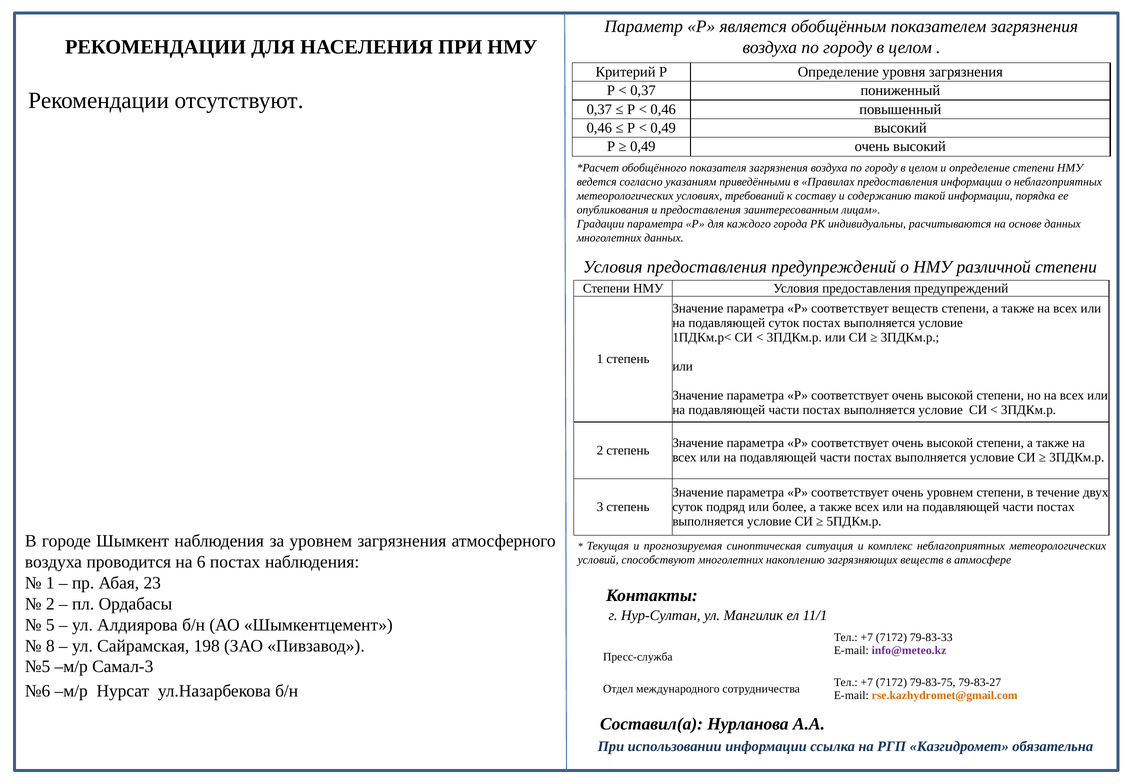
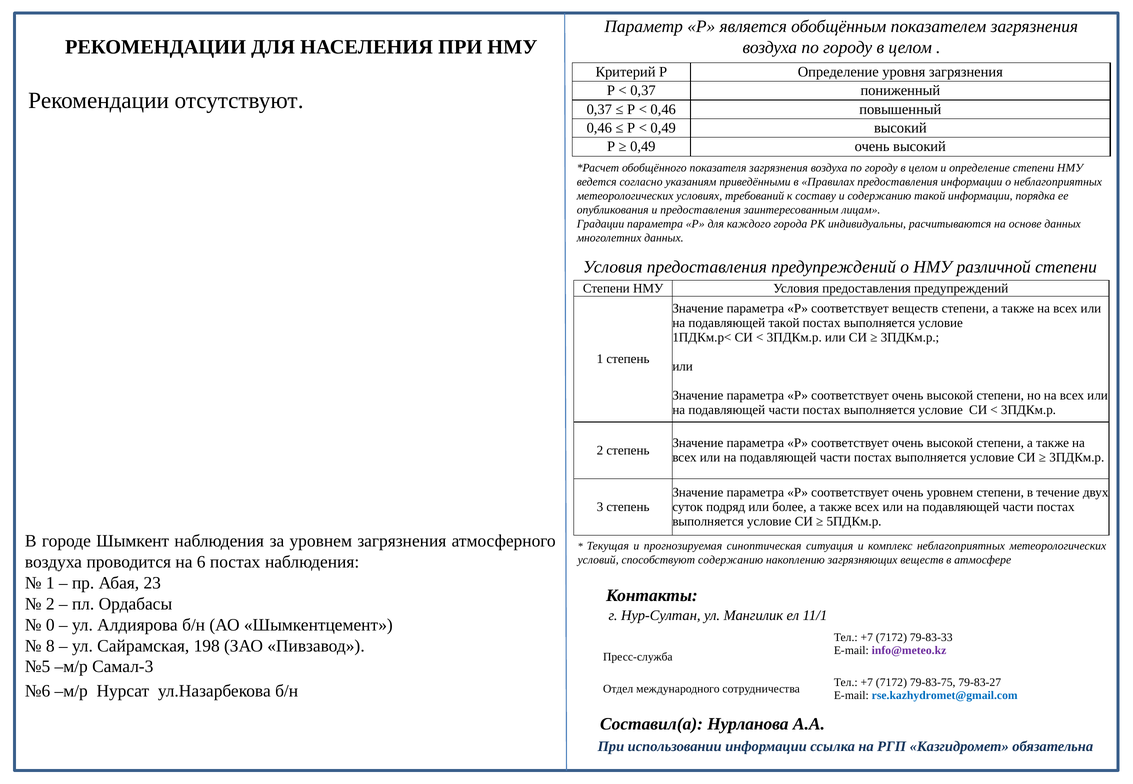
подавляющей суток: суток -> такой (784, 323)
способствуют многолетних: многолетних -> содержанию (731, 560)
5: 5 -> 0 (50, 625)
rse.kazhydromet@gmail.com colour: orange -> blue (945, 696)
